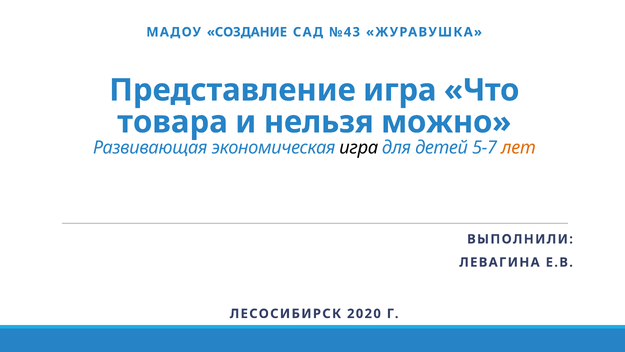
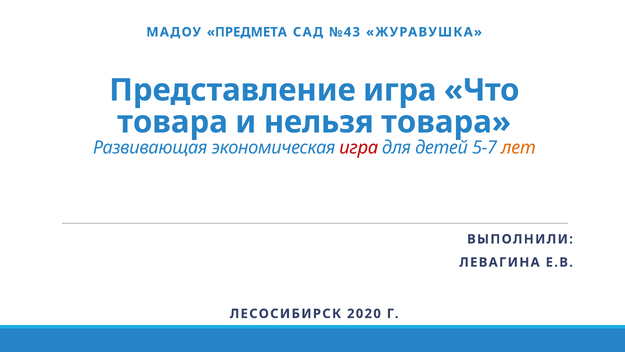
СОЗДАНИЕ: СОЗДАНИЕ -> ПРЕДМЕТА (247, 32)
нельзя можно: можно -> товара (446, 122)
игра colour: black -> red (359, 147)
